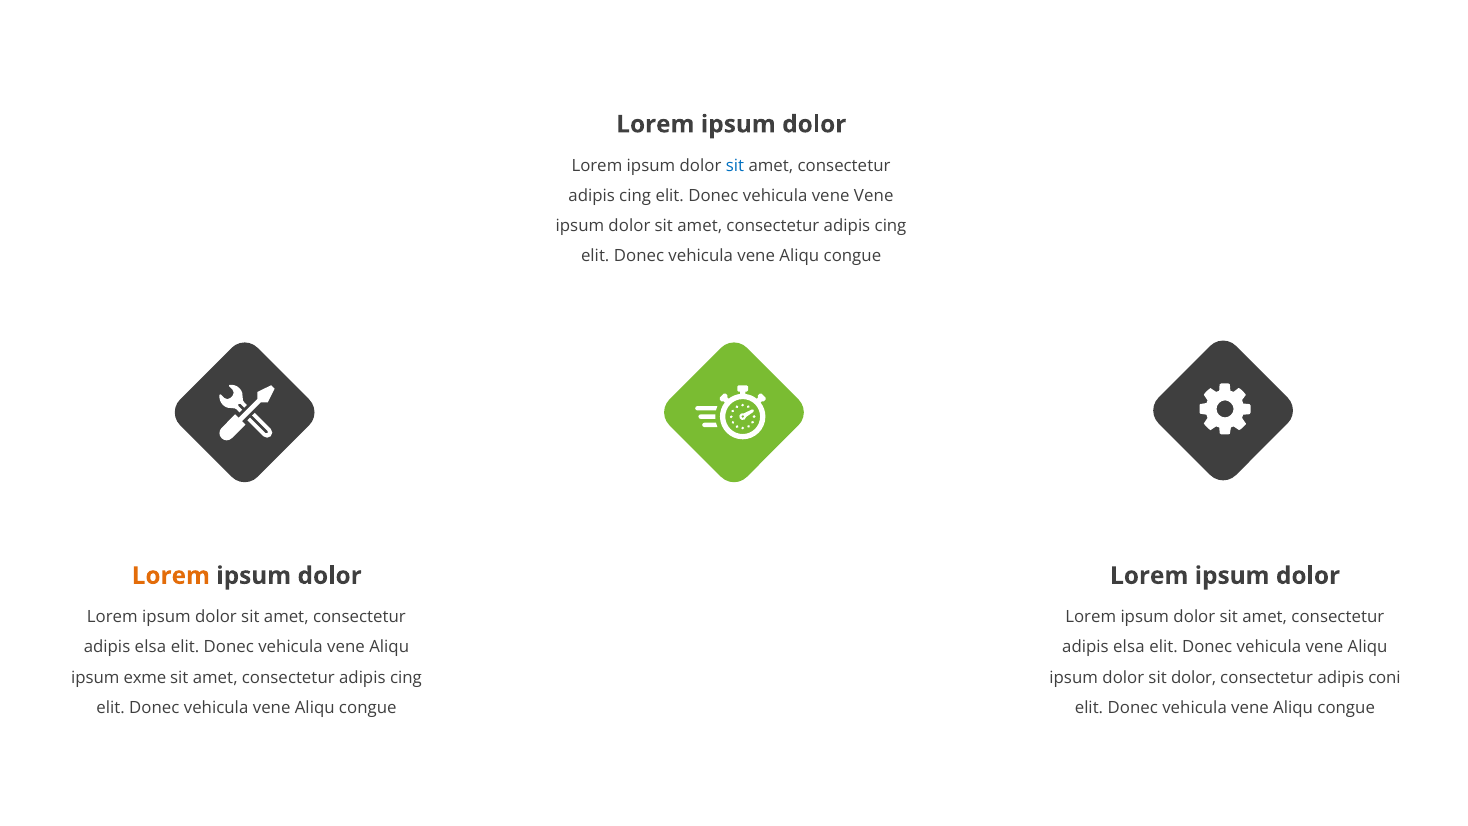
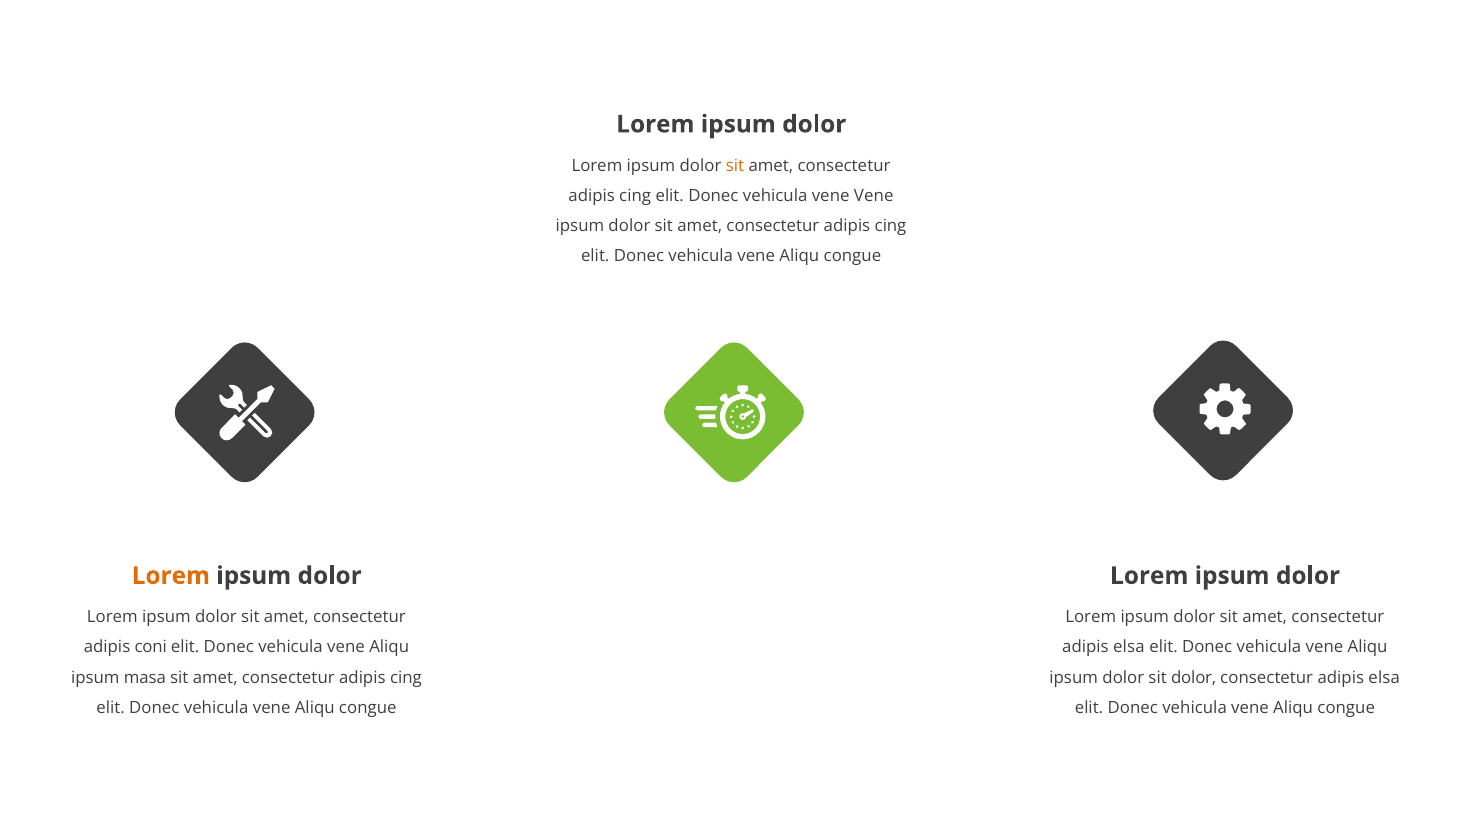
sit colour: blue -> orange (735, 165)
elsa: elsa -> coni (151, 647)
exme: exme -> masa (145, 677)
coni: coni -> elsa (1384, 677)
